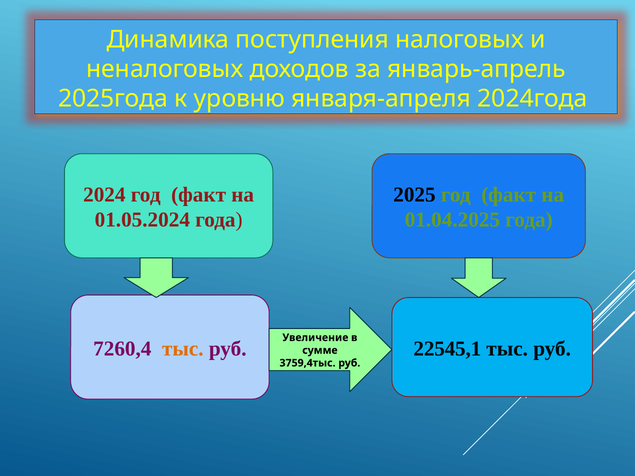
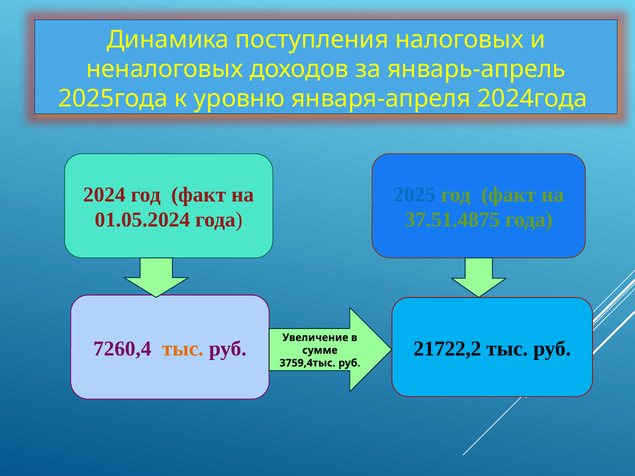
2025 colour: black -> blue (414, 195)
01.04.2025: 01.04.2025 -> 37.51.4875 (452, 220)
22545,1: 22545,1 -> 21722,2 (447, 349)
